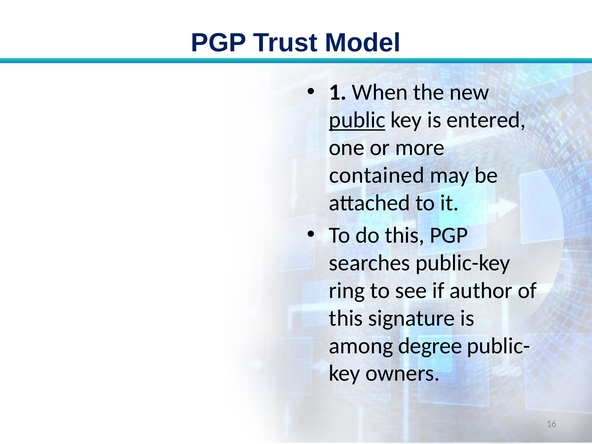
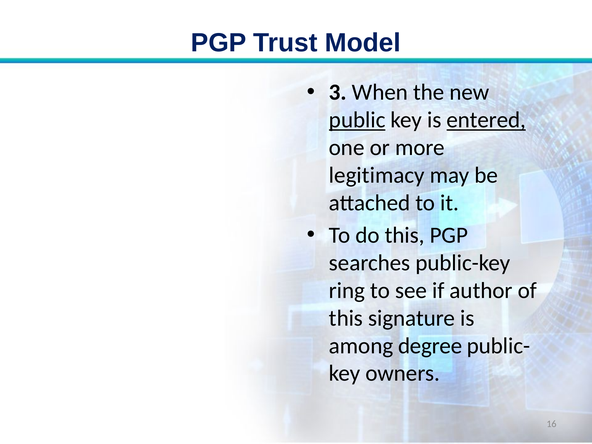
1: 1 -> 3 (338, 92)
entered underline: none -> present (486, 120)
contained: contained -> legitimacy (377, 175)
